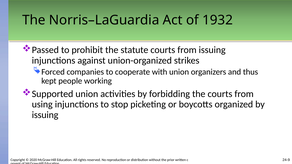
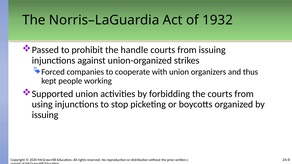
statute: statute -> handle (134, 50)
